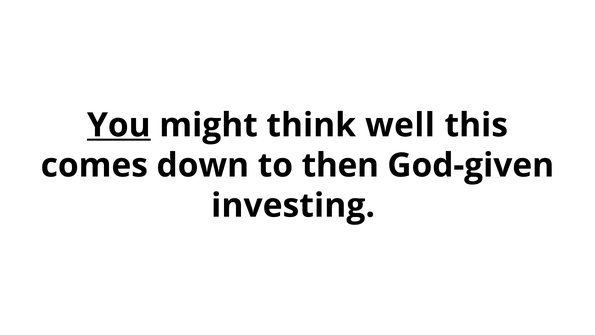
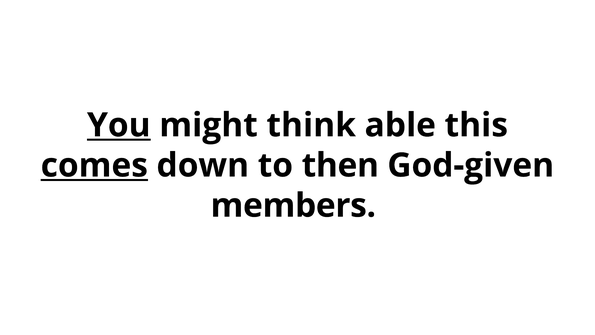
well: well -> able (400, 125)
comes underline: none -> present (94, 165)
investing: investing -> members (293, 205)
